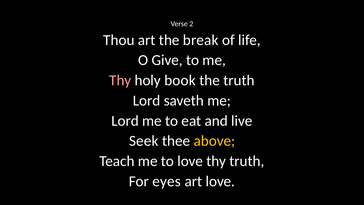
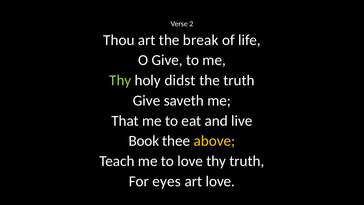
Thy colour: pink -> light green (120, 80)
book: book -> didst (180, 80)
Lord: Lord -> Give (147, 100)
Lord: Lord -> That (125, 121)
Seek: Seek -> Book (144, 141)
